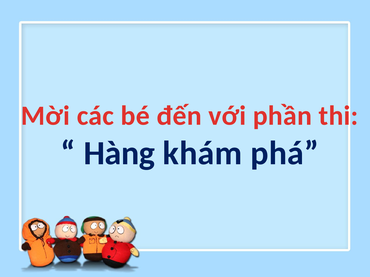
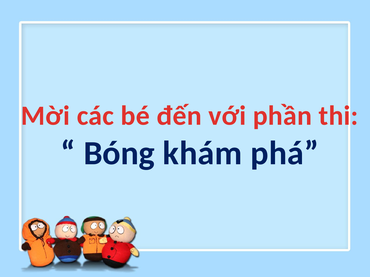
Hàng: Hàng -> Bóng (119, 153)
